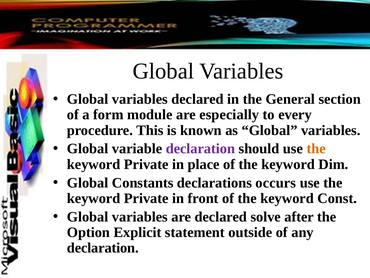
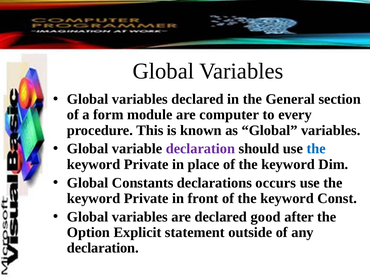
especially: especially -> computer (229, 114)
the colour: orange -> blue (316, 148)
solve: solve -> good (266, 216)
